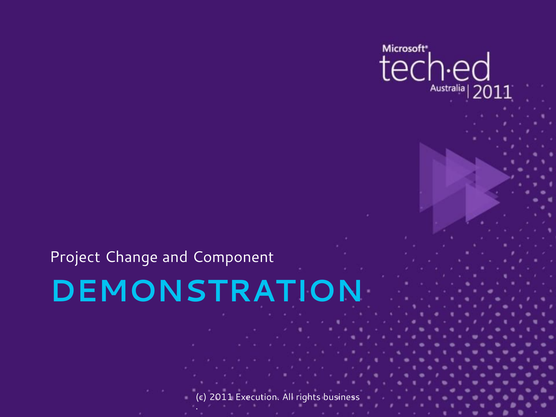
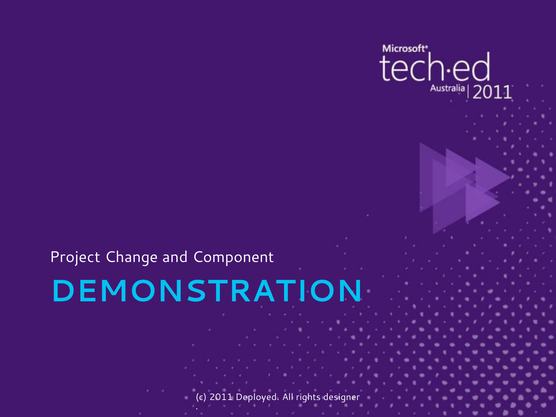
Execution: Execution -> Deployed (257, 397)
business: business -> designer (342, 397)
